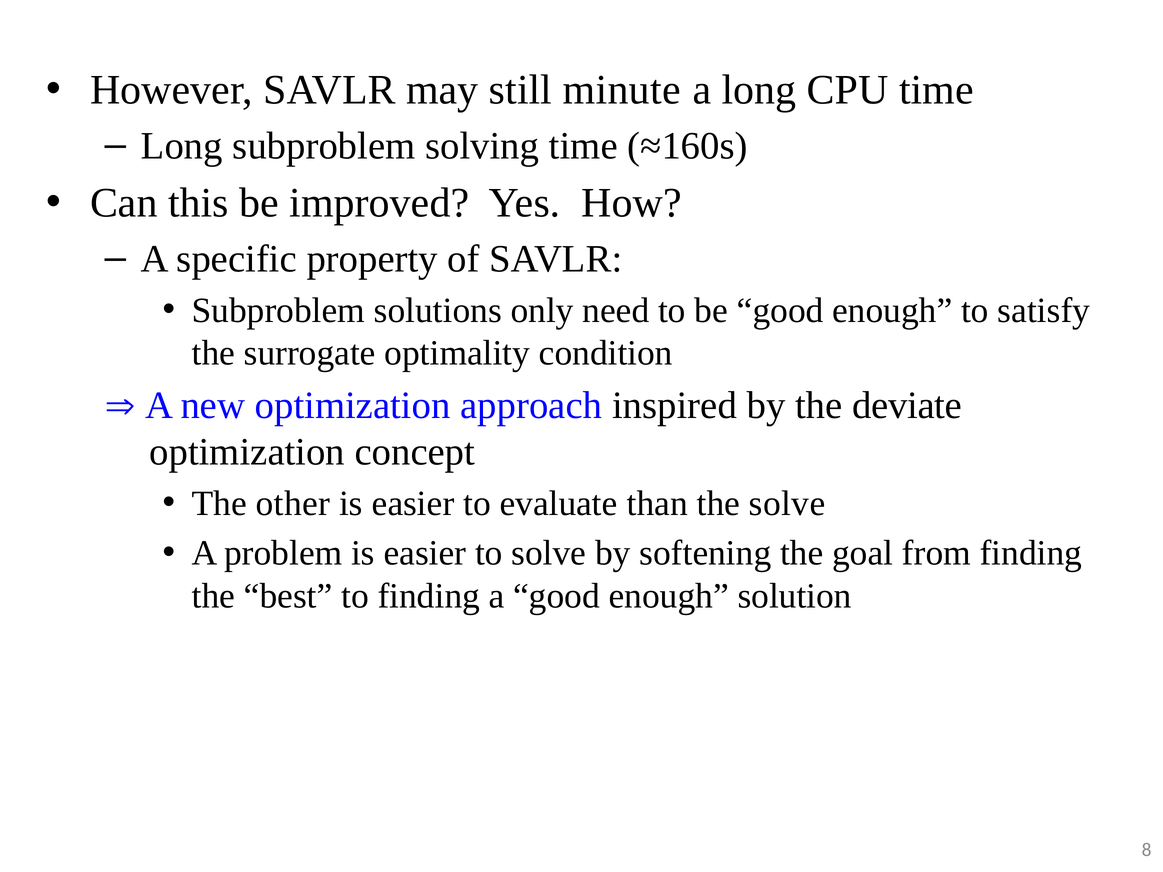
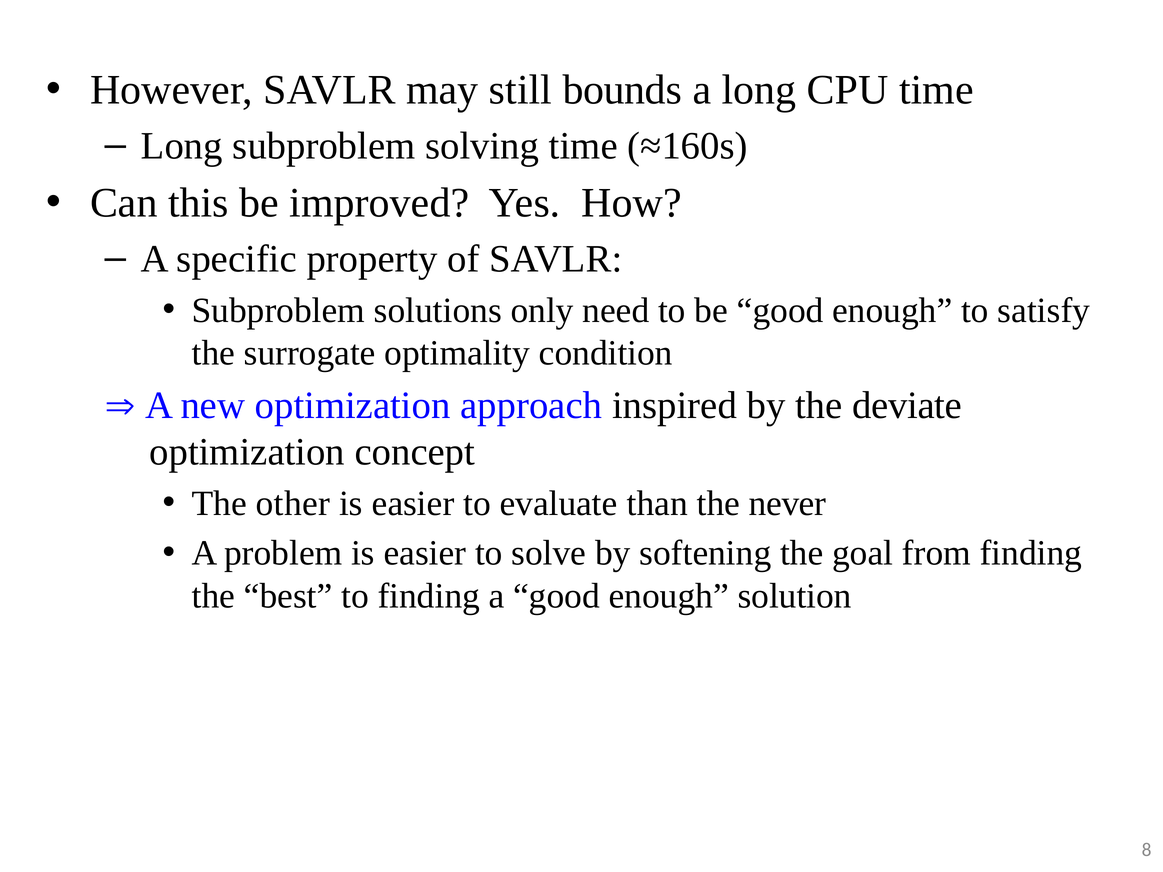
minute: minute -> bounds (622, 90)
the solve: solve -> never (787, 504)
